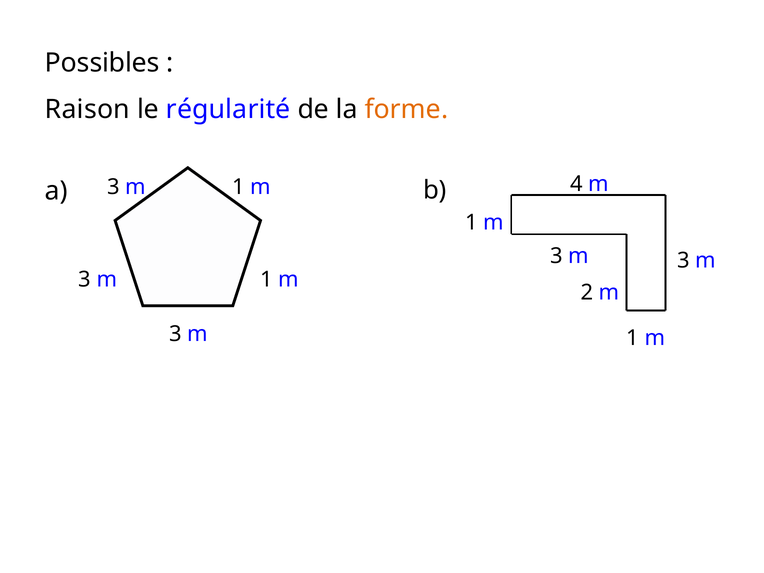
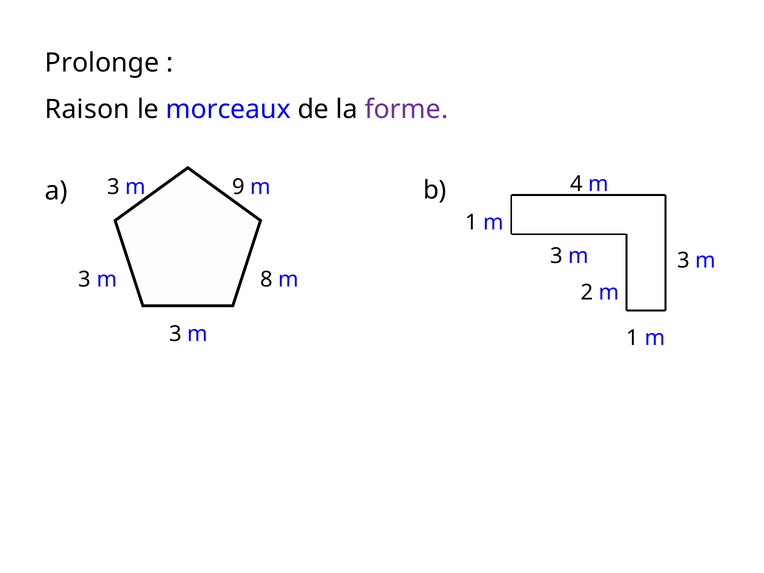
Possibles: Possibles -> Prolonge (102, 63)
régularité: régularité -> morceaux (228, 109)
forme colour: orange -> purple (406, 109)
1: 1 -> 9 (238, 187)
1: 1 -> 8 (266, 280)
